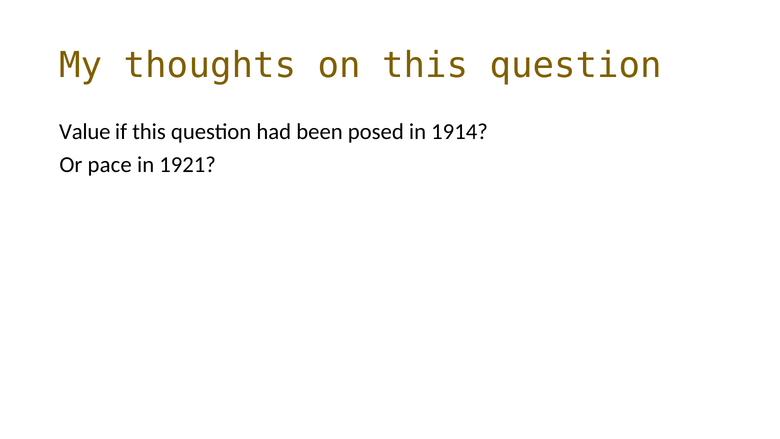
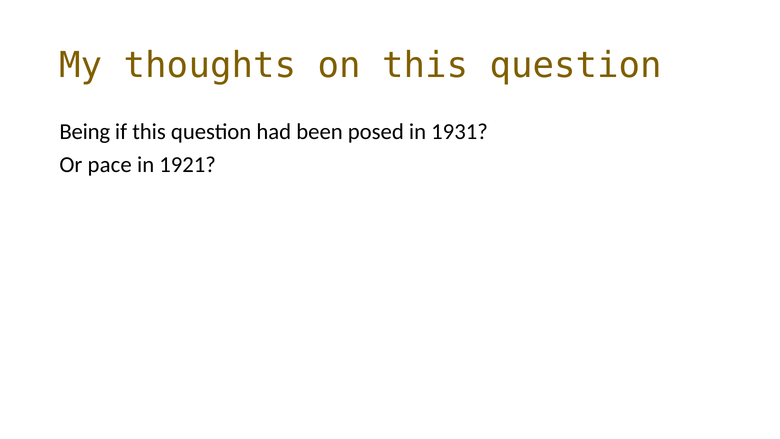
Value: Value -> Being (85, 132)
1914: 1914 -> 1931 (460, 132)
